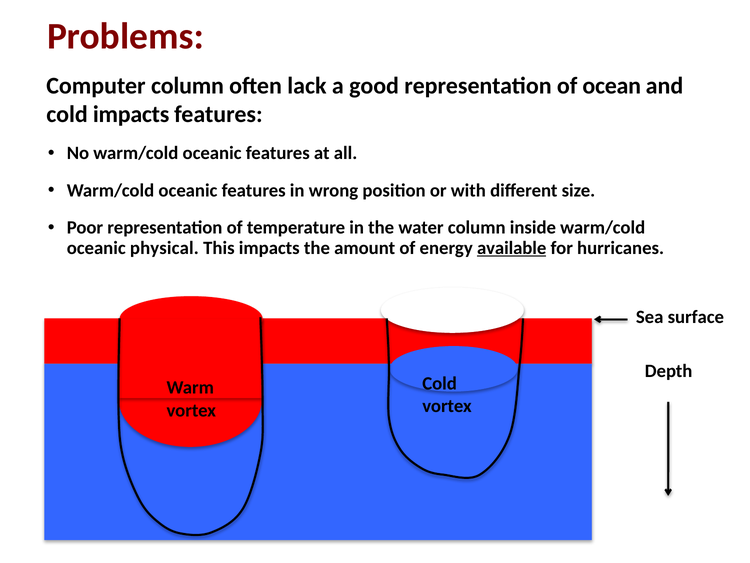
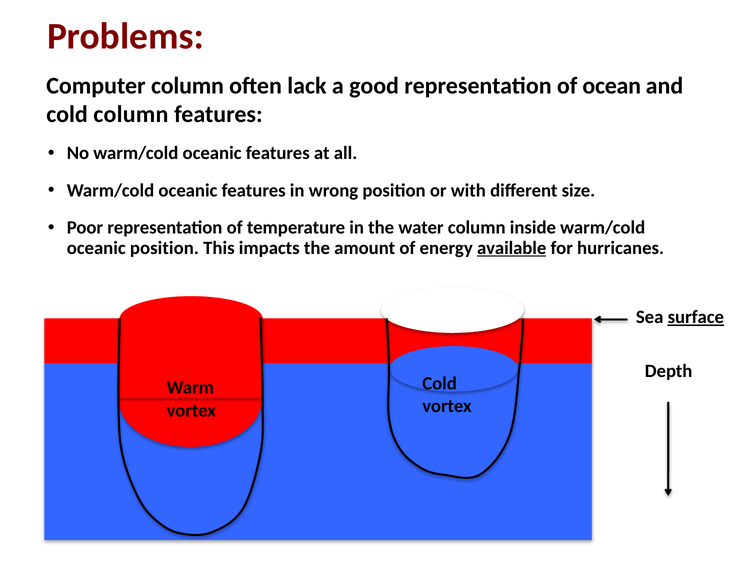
cold impacts: impacts -> column (131, 114)
oceanic physical: physical -> position (164, 248)
surface underline: none -> present (696, 317)
